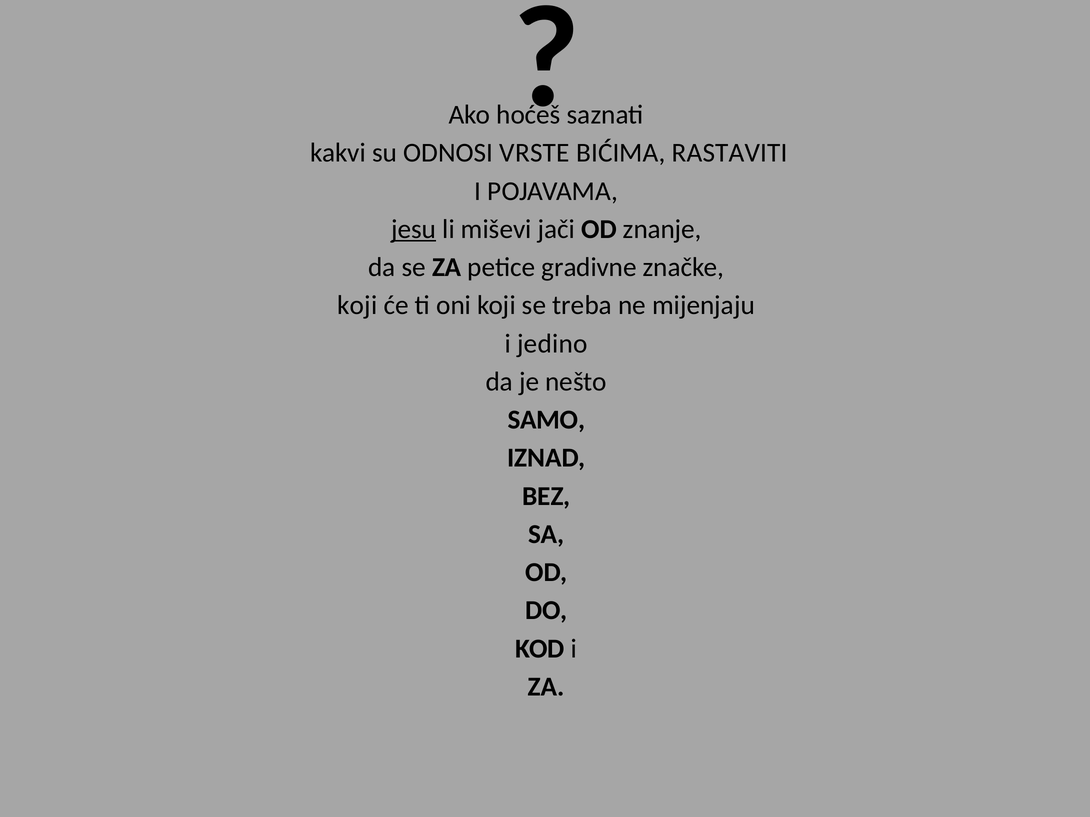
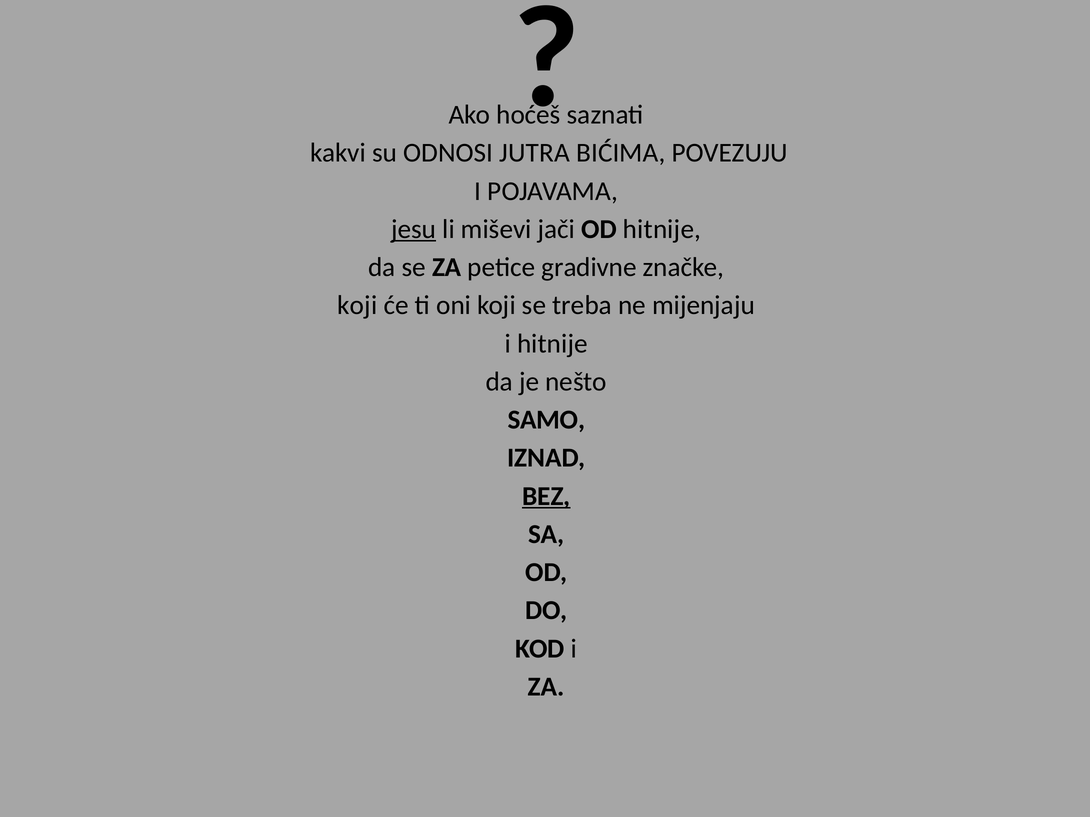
VRSTE: VRSTE -> JUTRA (535, 153)
RASTAVITI: RASTAVITI -> POVEZUJU (730, 153)
OD znanje: znanje -> hitnije (662, 229)
i jedino: jedino -> hitnije (552, 344)
BEZ underline: none -> present (546, 496)
